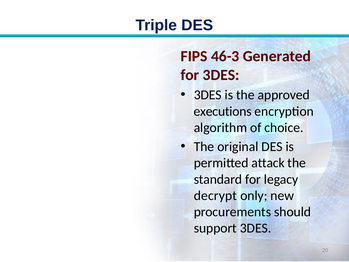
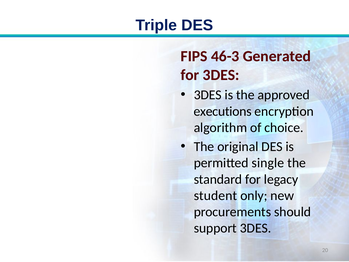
attack: attack -> single (268, 163)
decrypt: decrypt -> student (215, 195)
